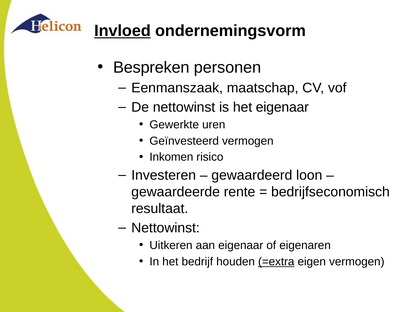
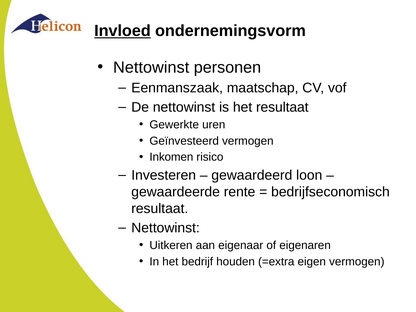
Bespreken: Bespreken -> Nettowinst (151, 67)
het eigenaar: eigenaar -> resultaat (282, 107)
=extra underline: present -> none (276, 262)
